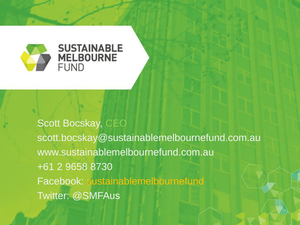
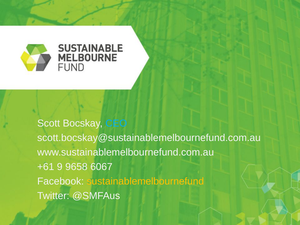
CEO colour: light green -> light blue (116, 123)
2: 2 -> 9 (60, 167)
8730: 8730 -> 6067 (101, 167)
